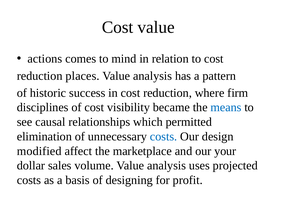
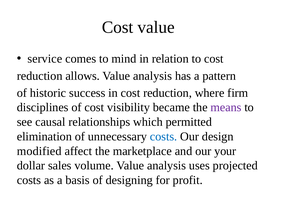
actions: actions -> service (45, 59)
places: places -> allows (83, 76)
means colour: blue -> purple (226, 107)
